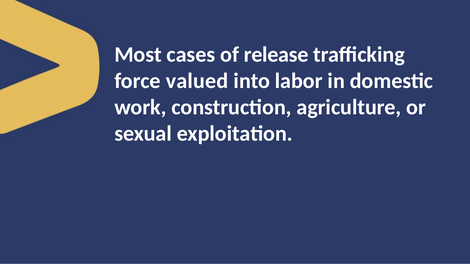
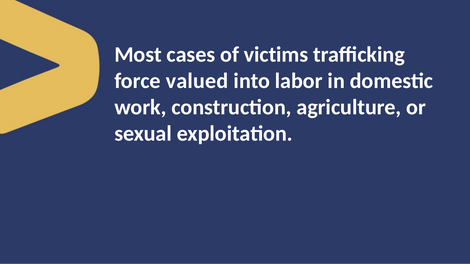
release: release -> victims (276, 55)
